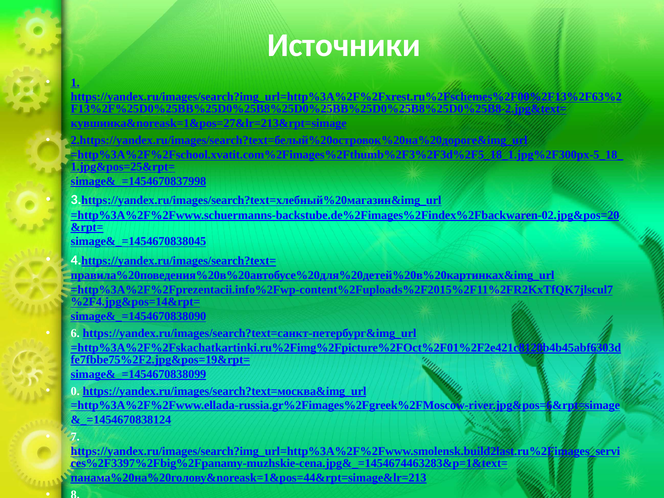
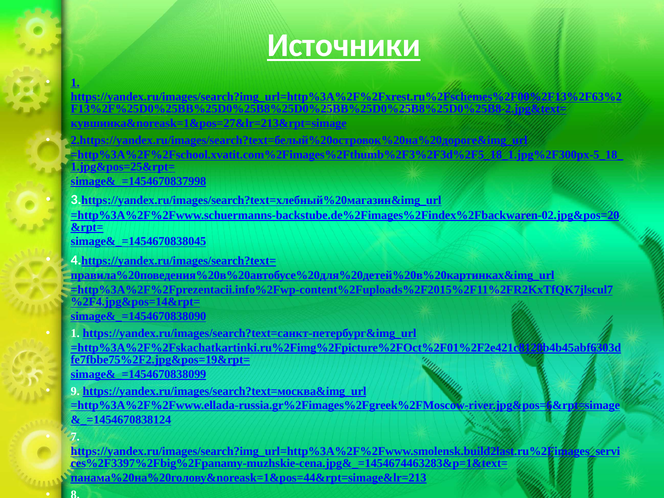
Источники underline: none -> present (344, 45)
6: 6 -> 1 (75, 333)
0: 0 -> 9 (75, 391)
